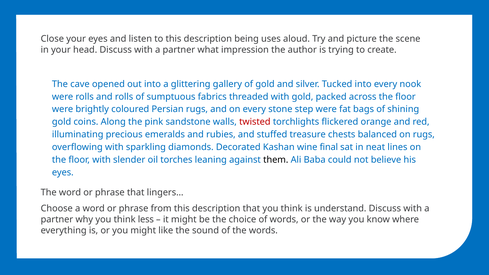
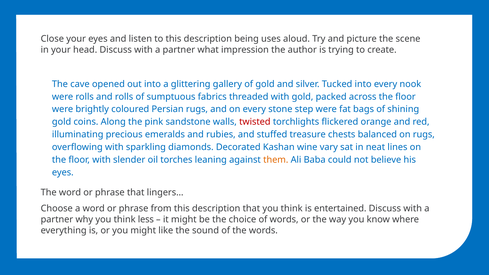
final: final -> vary (329, 147)
them colour: black -> orange (276, 160)
understand: understand -> entertained (340, 209)
